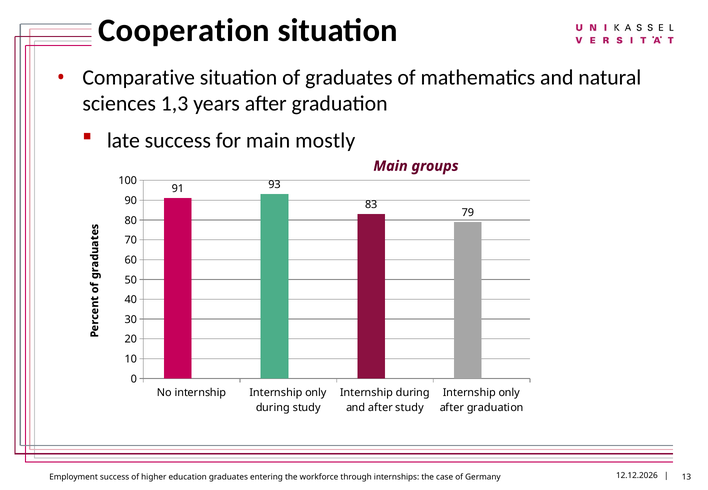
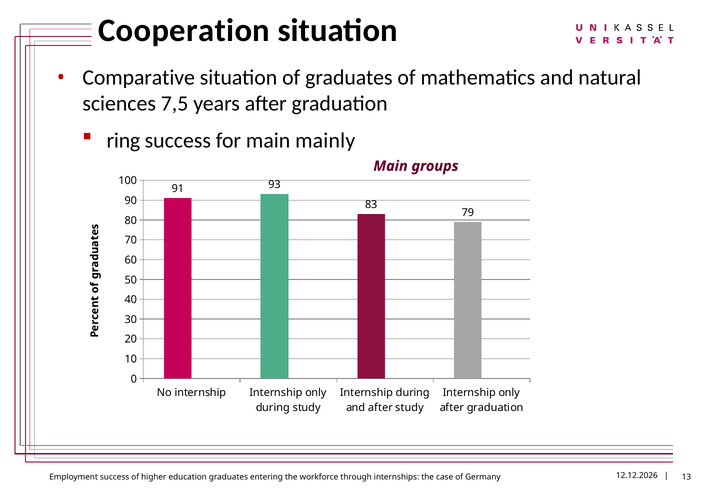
1,3: 1,3 -> 7,5 (175, 104)
late: late -> ring (123, 141)
mostly: mostly -> mainly (325, 141)
